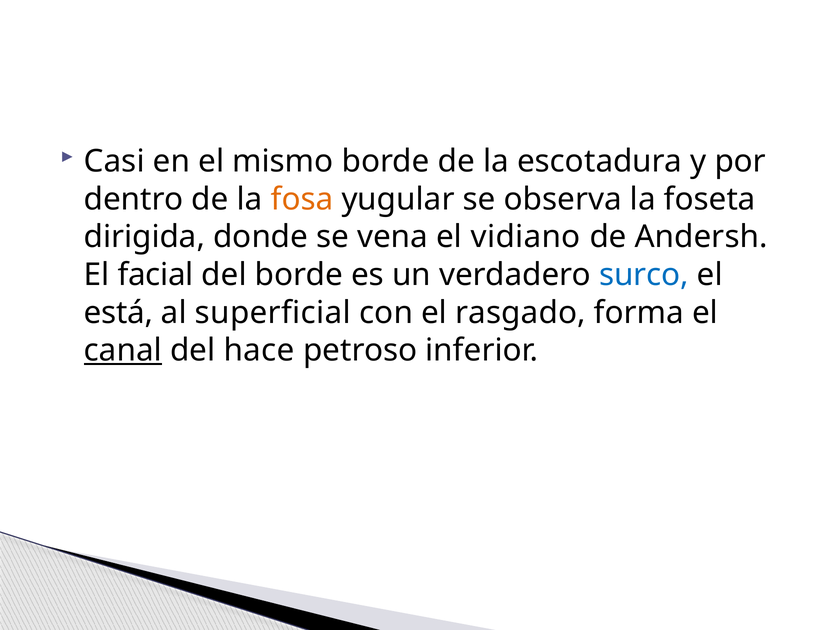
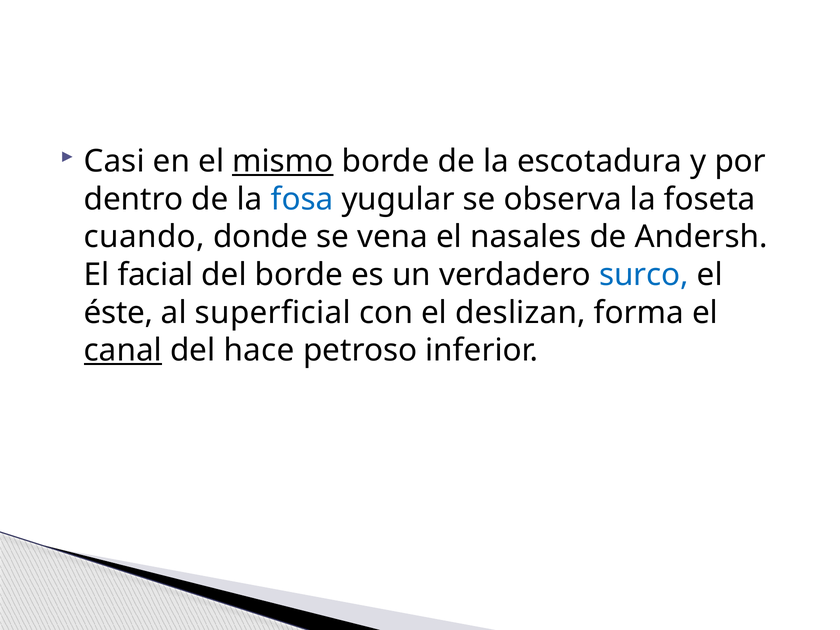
mismo underline: none -> present (283, 161)
fosa colour: orange -> blue (302, 199)
dirigida: dirigida -> cuando (144, 237)
vidiano: vidiano -> nasales (526, 237)
está: está -> éste (118, 313)
rasgado: rasgado -> deslizan (520, 313)
